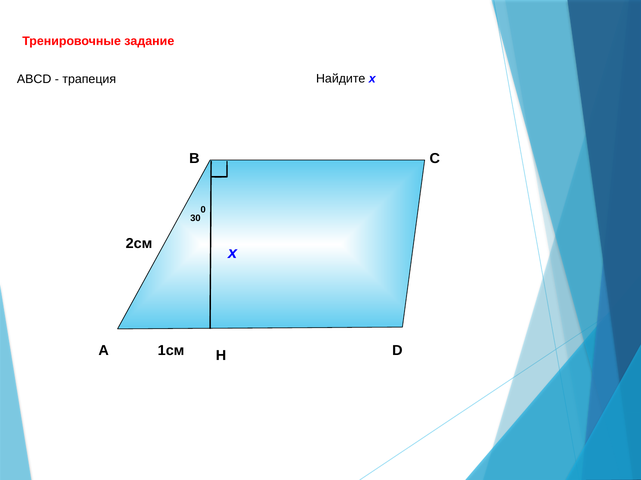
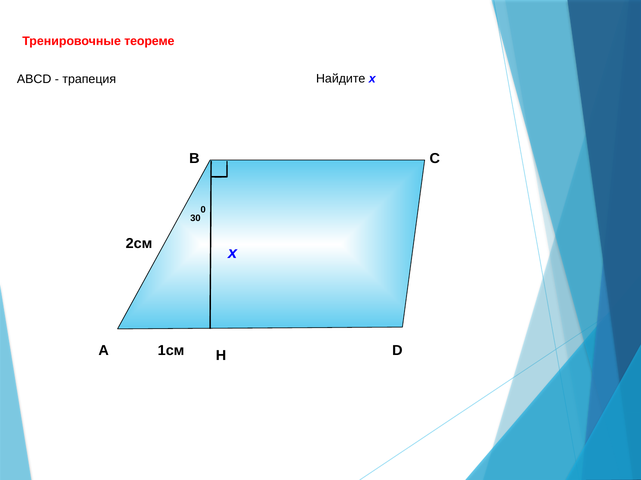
задание: задание -> теореме (149, 41)
